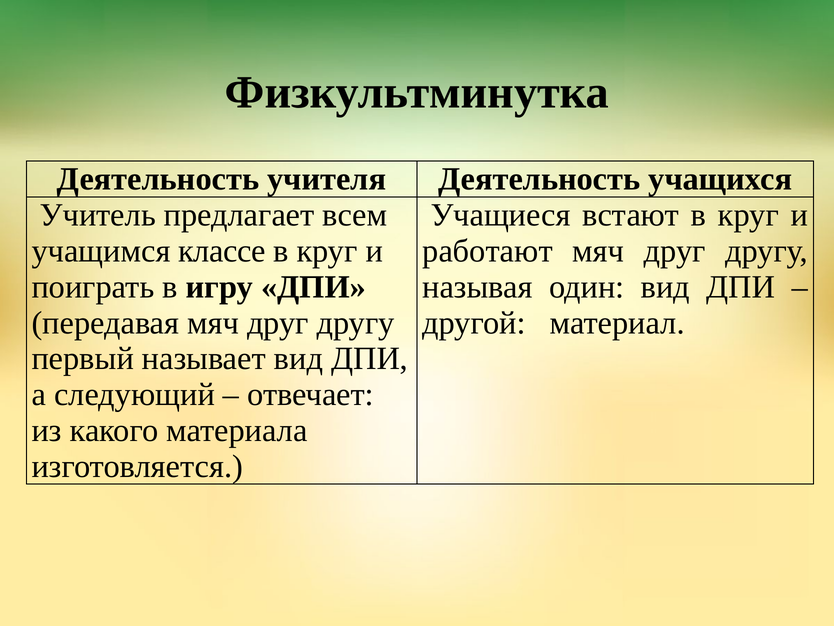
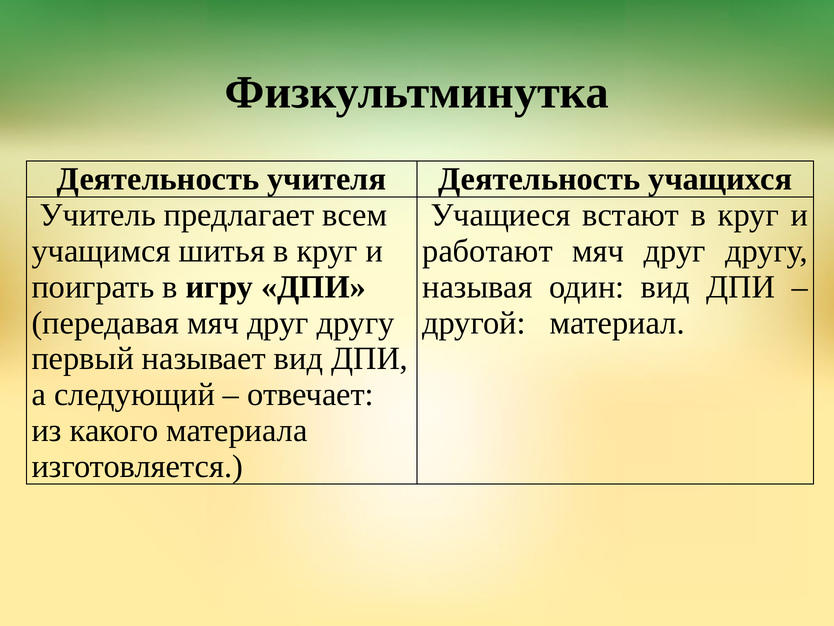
классе: классе -> шитья (222, 251)
